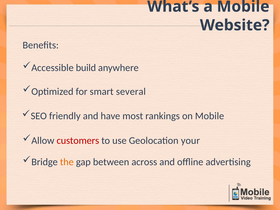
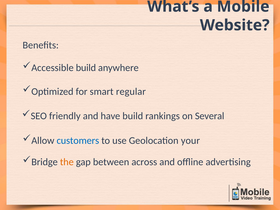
several: several -> regular (131, 91)
have most: most -> build (133, 116)
on Mobile: Mobile -> Several (210, 116)
customers colour: red -> blue (78, 141)
